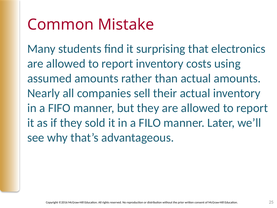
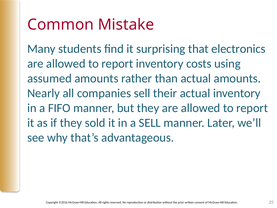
a FILO: FILO -> SELL (150, 123)
